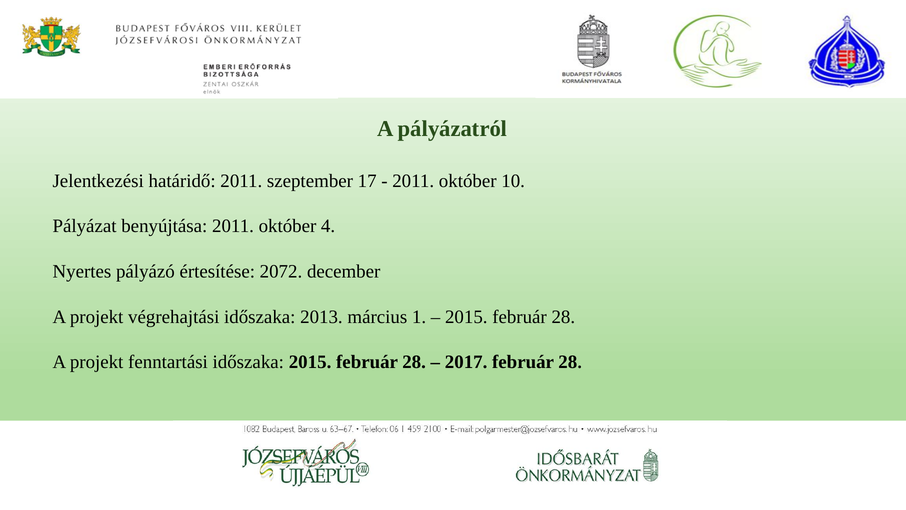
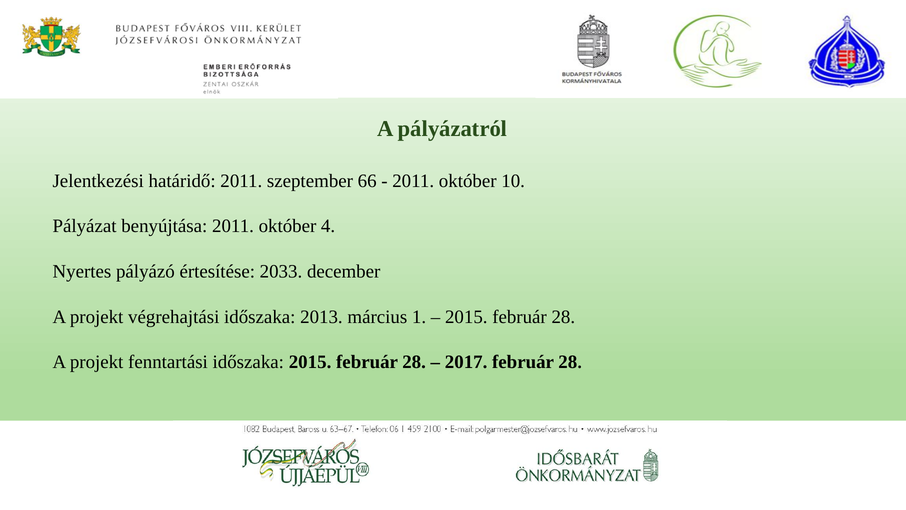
17: 17 -> 66 (367, 181)
2072: 2072 -> 2033 (281, 271)
